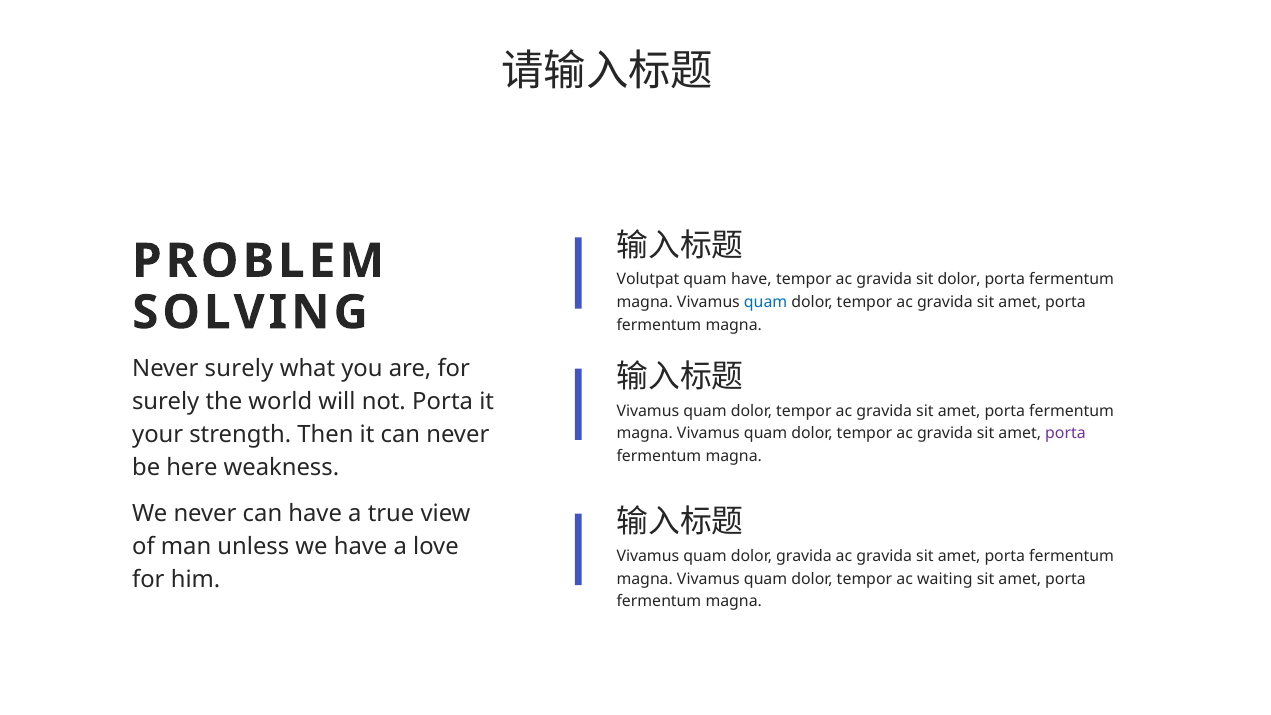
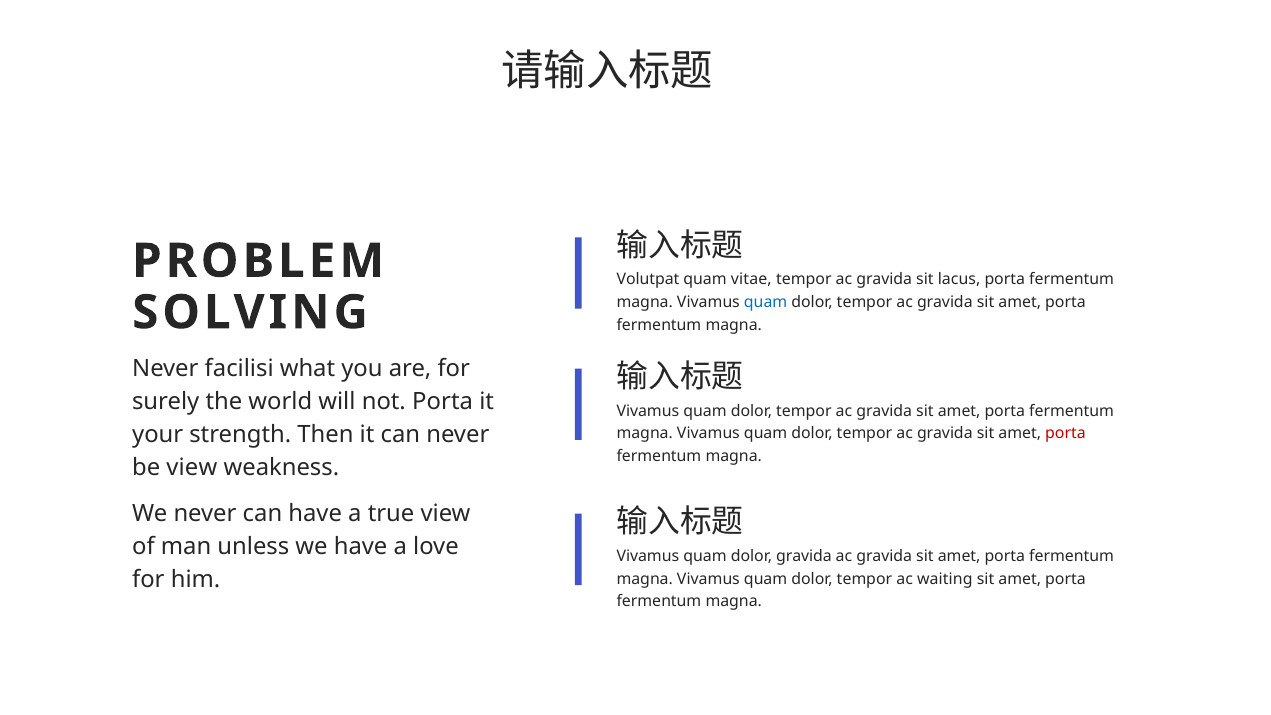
quam have: have -> vitae (751, 280)
sit dolor: dolor -> lacus (959, 280)
Never surely: surely -> facilisi (239, 368)
porta colour: purple -> red (1065, 434)
be here: here -> view (192, 468)
